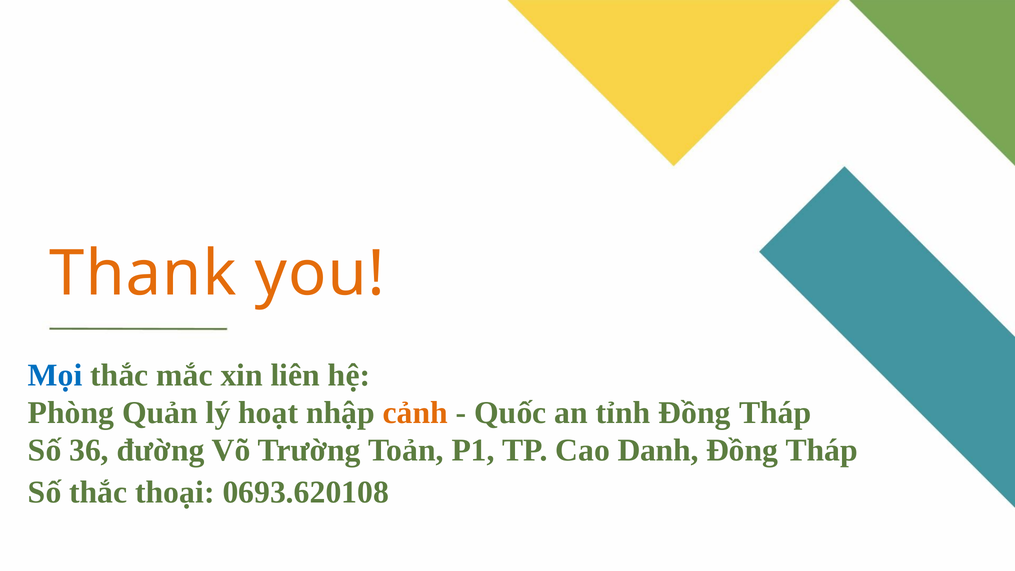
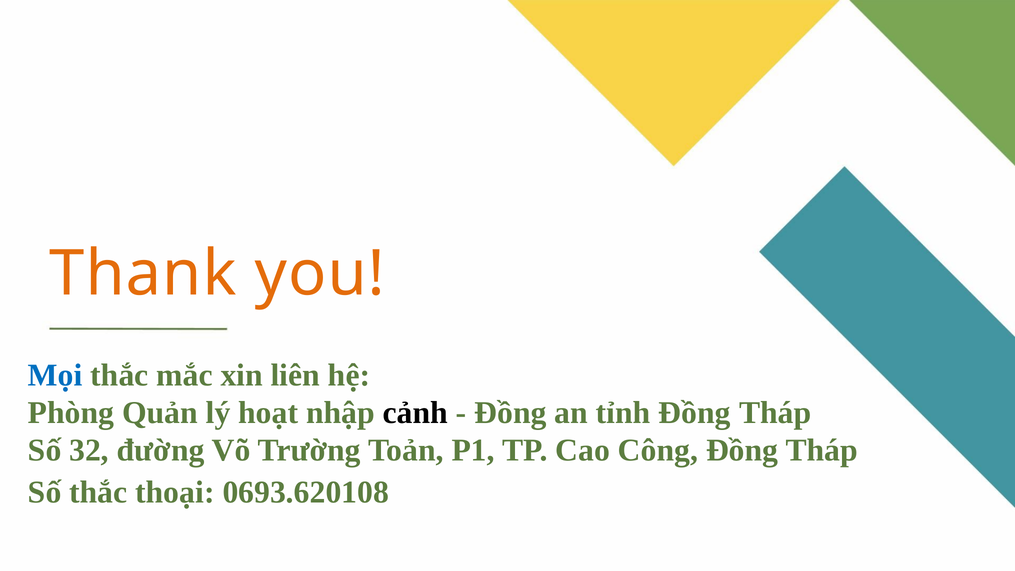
cảnh colour: orange -> black (415, 413)
Quốc: Quốc -> Đồng (510, 413)
36: 36 -> 32 (89, 450)
Danh: Danh -> Công (658, 450)
